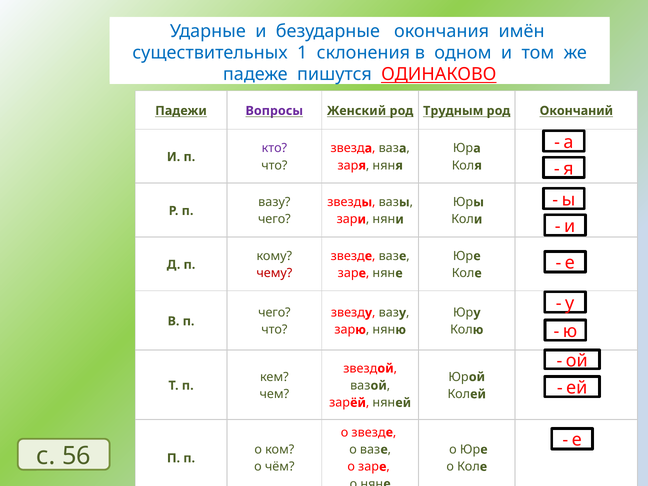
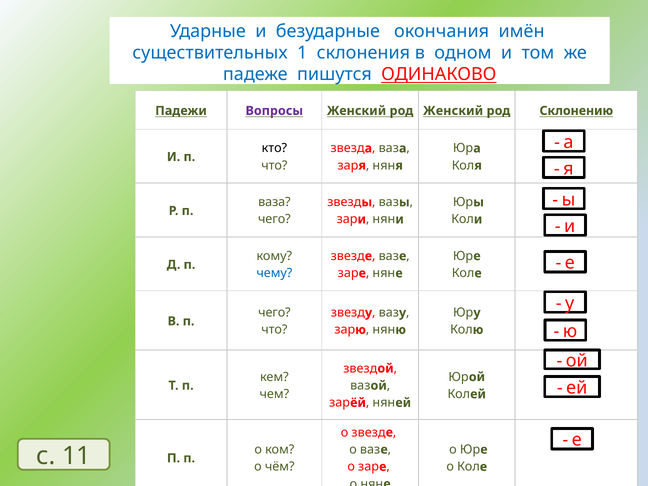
род Трудным: Трудным -> Женский (453, 111)
род Окончаний: Окончаний -> Склонению (576, 111)
кто colour: purple -> black (274, 148)
вазу: вазу -> ваза (274, 202)
чему colour: red -> blue (274, 273)
56: 56 -> 11 (76, 456)
